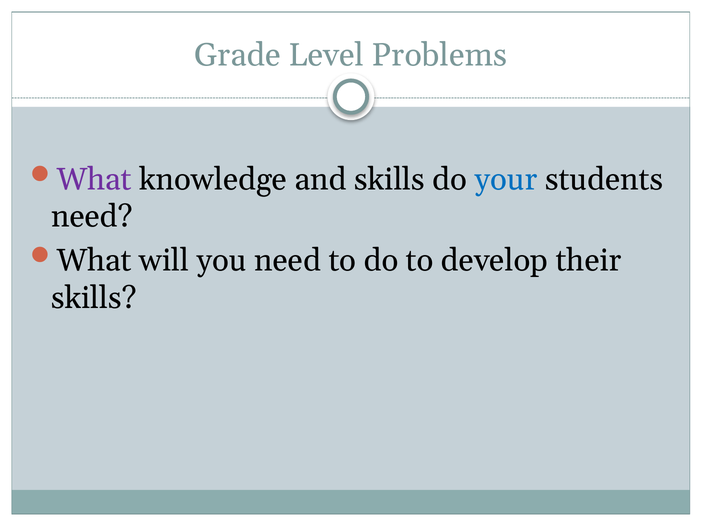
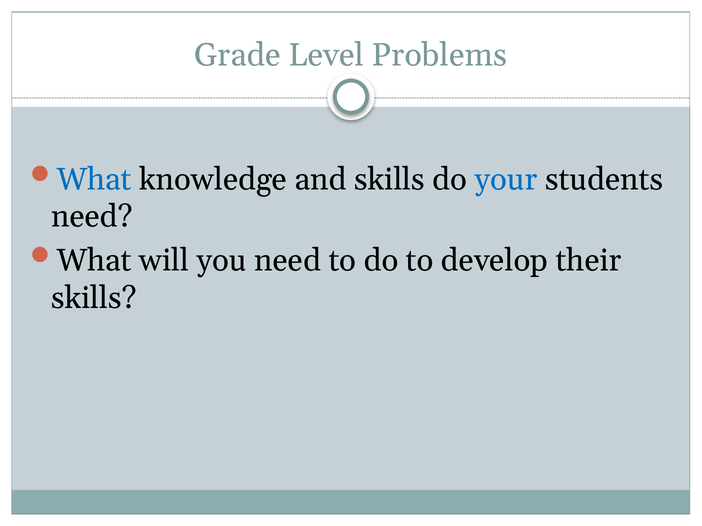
What colour: purple -> blue (94, 179)
